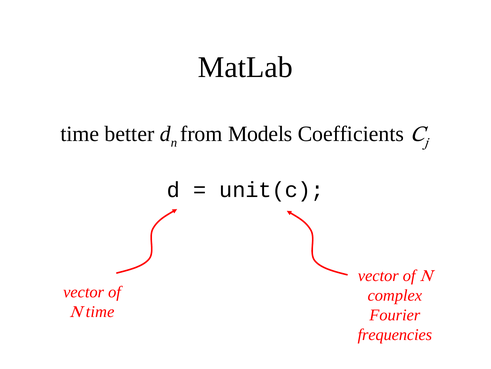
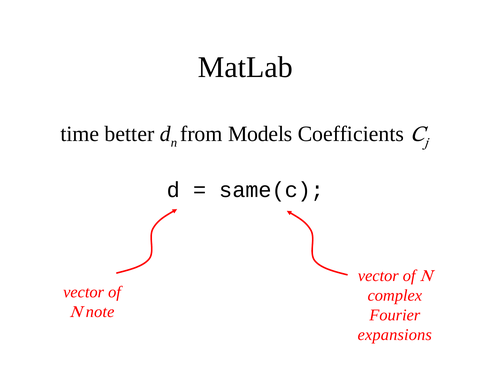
unit(c: unit(c -> same(c (272, 190)
time: time -> note (100, 311)
frequencies: frequencies -> expansions (395, 334)
